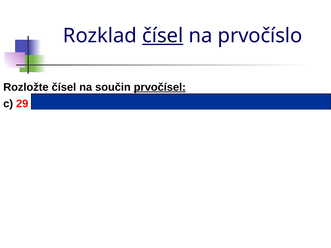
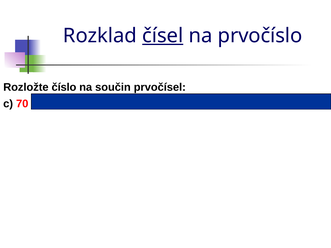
Rozložte čísel: čísel -> číslo (64, 87)
prvočísel underline: present -> none (160, 87)
29: 29 -> 70 (22, 104)
